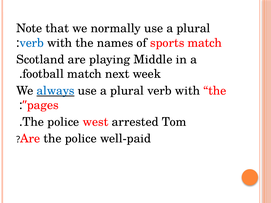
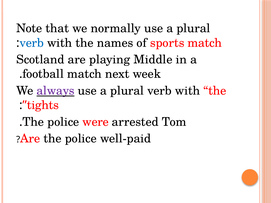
always colour: blue -> purple (56, 91)
pages: pages -> tights (43, 105)
west: west -> were (96, 122)
